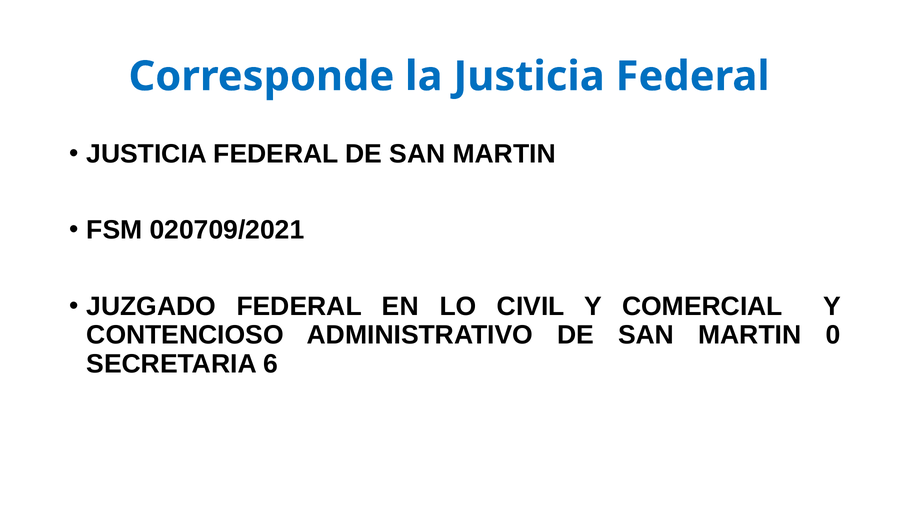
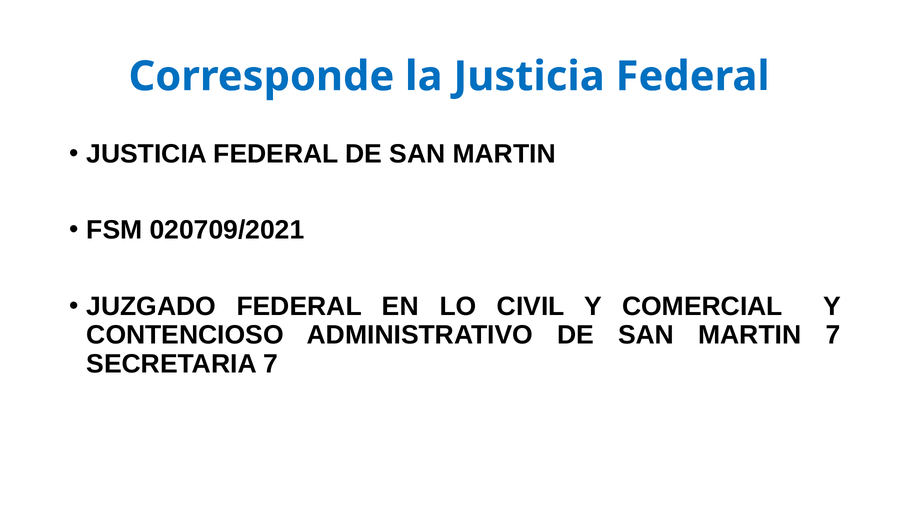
MARTIN 0: 0 -> 7 (833, 335)
SECRETARIA 6: 6 -> 7 (270, 364)
